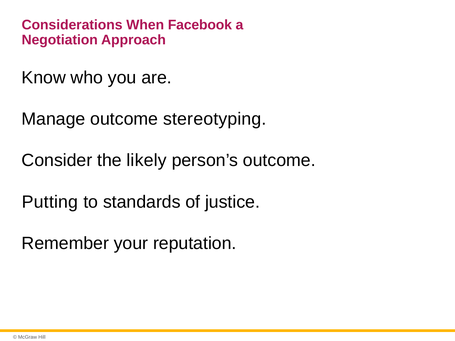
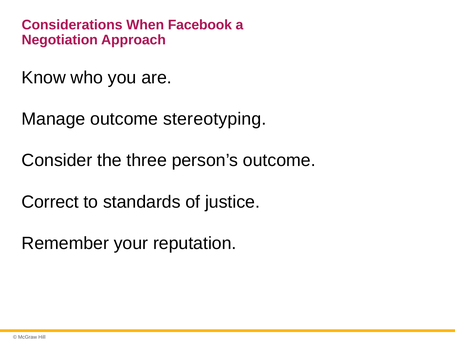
likely: likely -> three (147, 161)
Putting: Putting -> Correct (50, 202)
